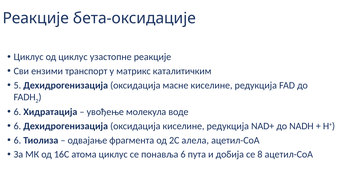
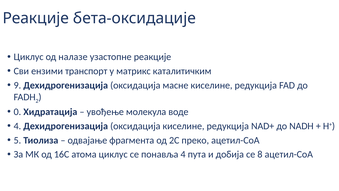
од циклус: циклус -> налазе (73, 57)
5: 5 -> 9 (17, 85)
6: 6 -> 0 (17, 112)
6: 6 -> 4 (17, 126)
6: 6 -> 5 (17, 140)
алела: алела -> преко (195, 140)
понавља 6: 6 -> 4 (183, 154)
